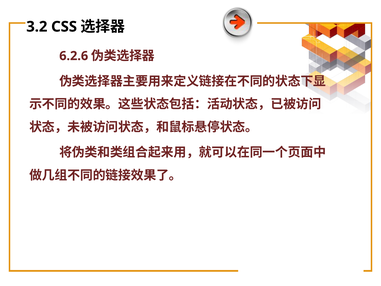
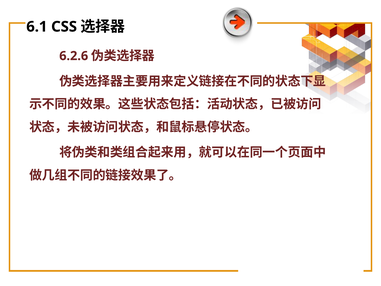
3.2: 3.2 -> 6.1 (37, 27)
